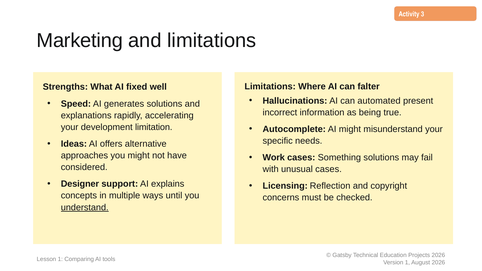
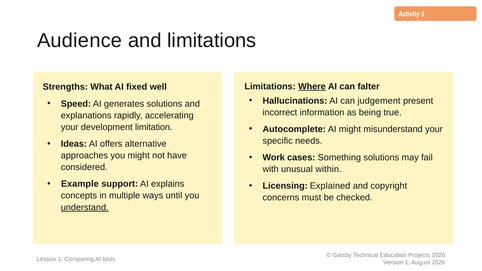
Marketing: Marketing -> Audience (80, 40)
Where underline: none -> present (312, 87)
automated: automated -> judgement (379, 101)
unusual cases: cases -> within (329, 169)
Designer: Designer -> Example (80, 184)
Reflection: Reflection -> Explained (330, 186)
